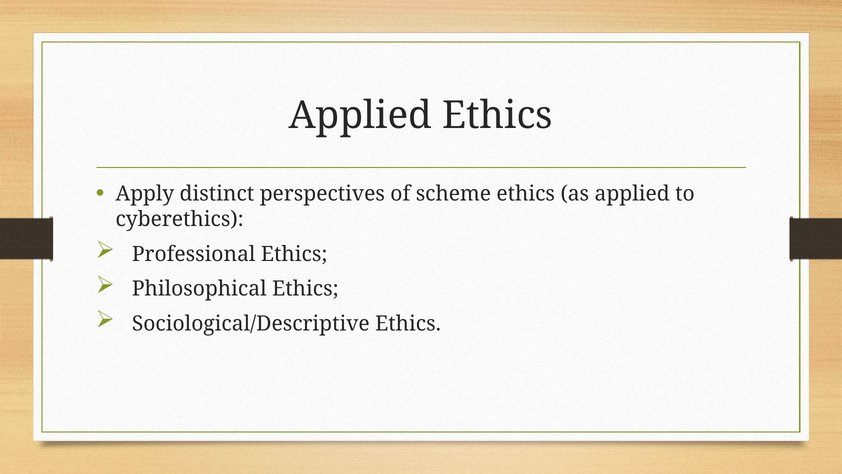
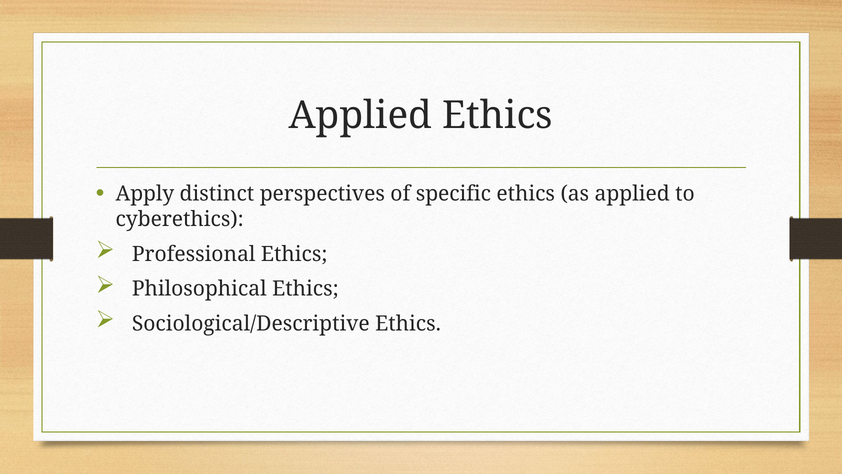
scheme: scheme -> specific (453, 194)
